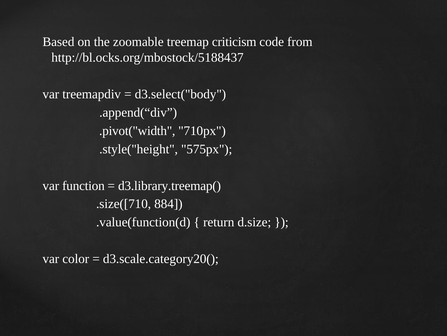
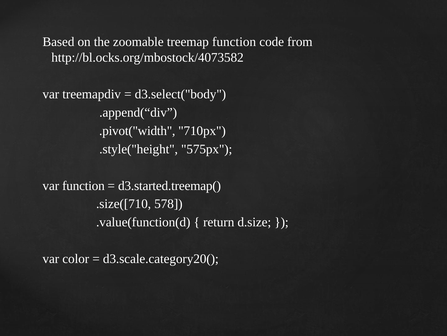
treemap criticism: criticism -> function (234, 42)
http://bl.ocks.org/mbostock/5188437: http://bl.ocks.org/mbostock/5188437 -> http://bl.ocks.org/mbostock/4073582 (148, 58)
d3.library.treemap(: d3.library.treemap( -> d3.started.treemap( (170, 185)
884: 884 -> 578 (168, 204)
